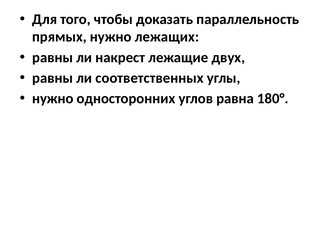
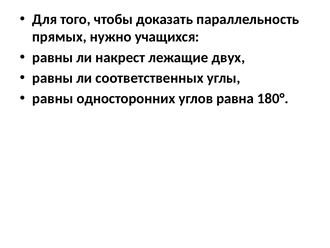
лежащих: лежащих -> учащихся (167, 37)
нужно: нужно -> равны (53, 98)
